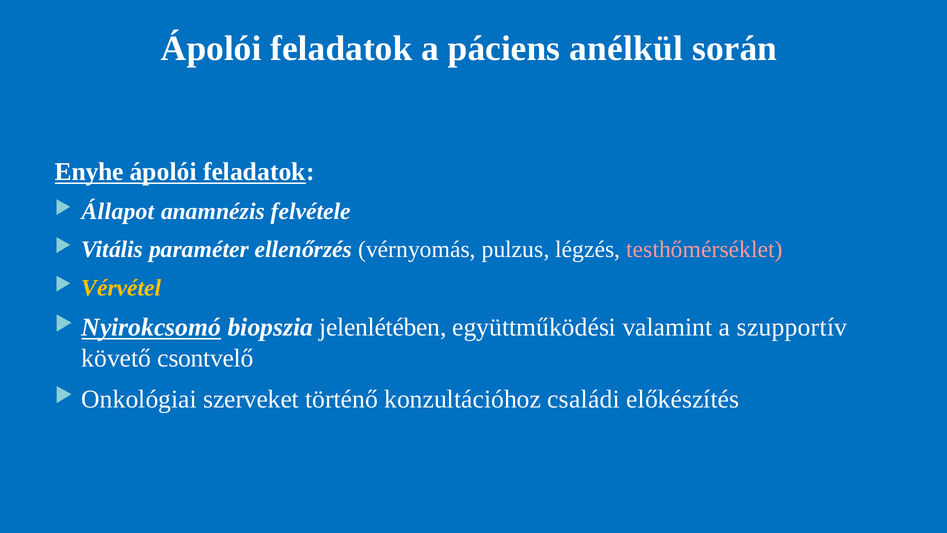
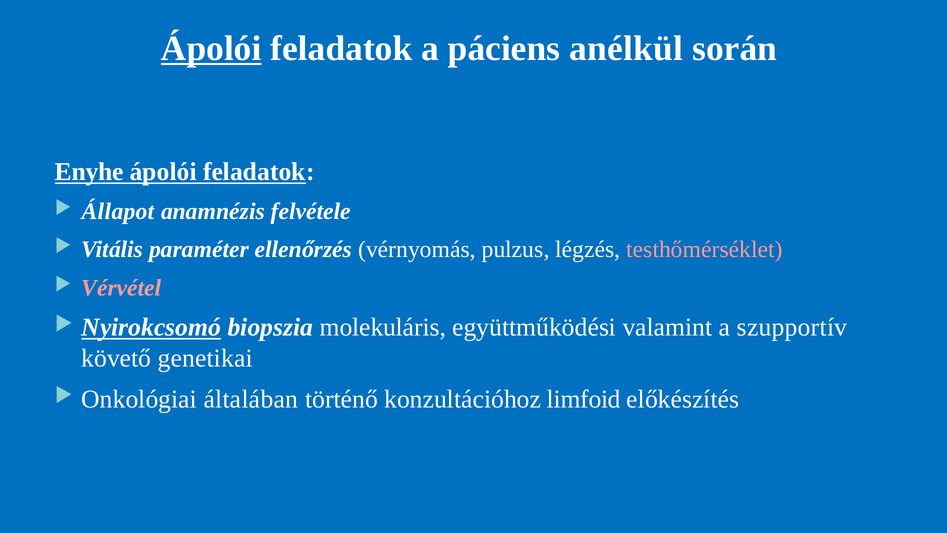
Ápolói underline: none -> present (211, 49)
Vérvétel colour: yellow -> pink (121, 288)
jelenlétében: jelenlétében -> molekuláris (383, 327)
csontvelő: csontvelő -> genetikai (205, 358)
szerveket: szerveket -> általában (251, 399)
családi: családi -> limfoid (584, 399)
